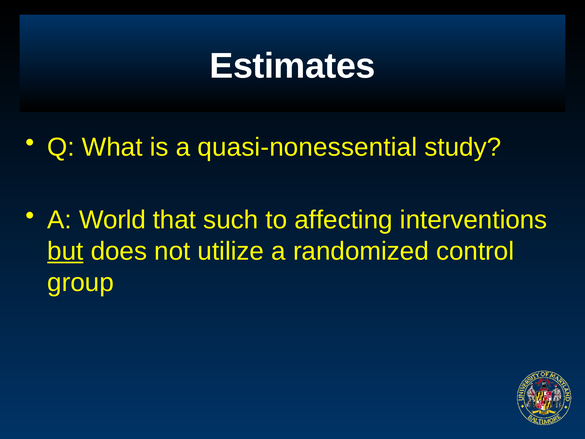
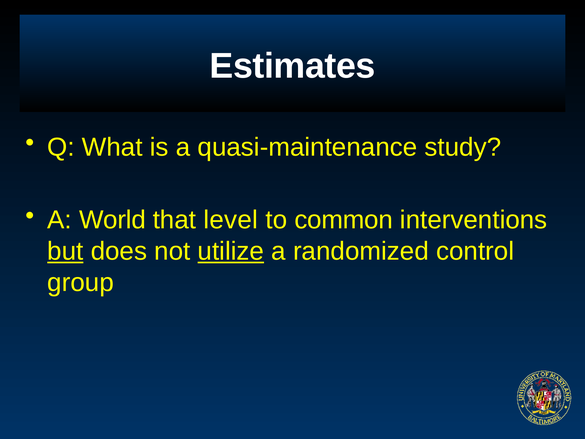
quasi-nonessential: quasi-nonessential -> quasi-maintenance (307, 147)
such: such -> level (231, 220)
affecting: affecting -> common (344, 220)
utilize underline: none -> present (231, 251)
